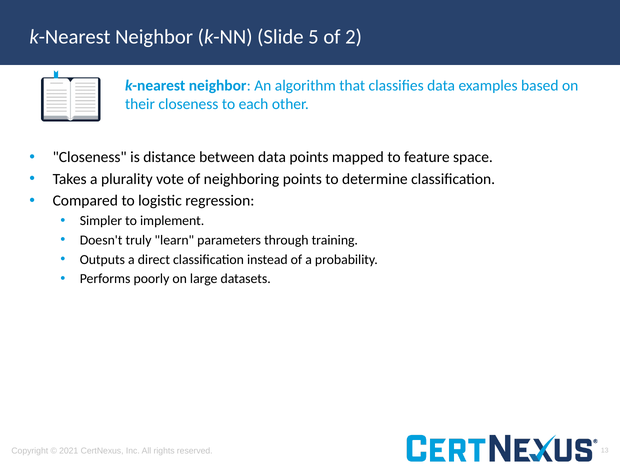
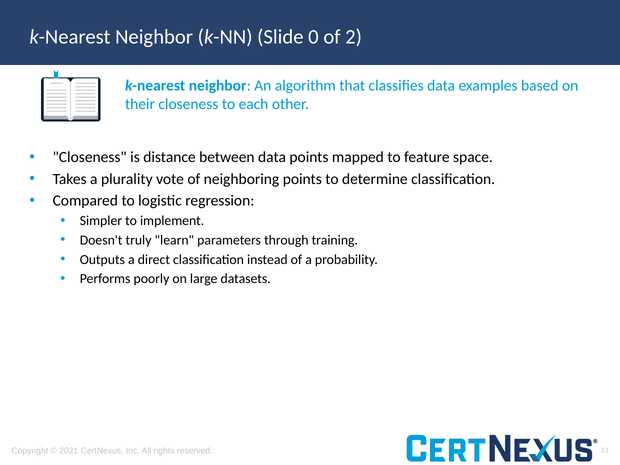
5: 5 -> 0 (313, 37)
